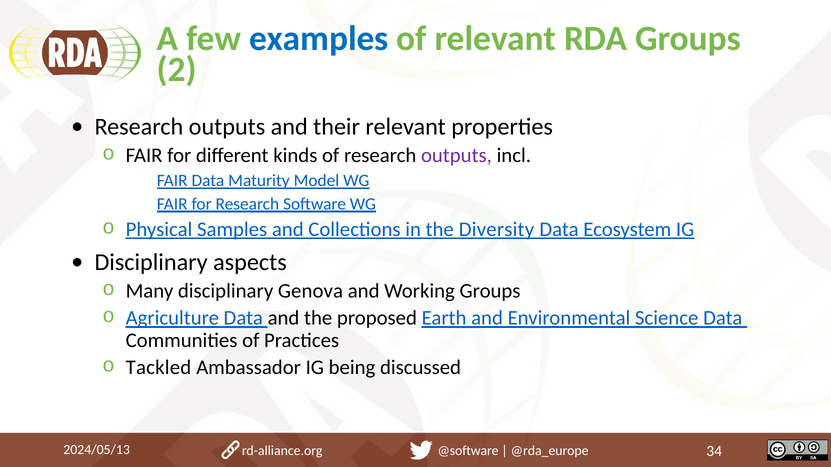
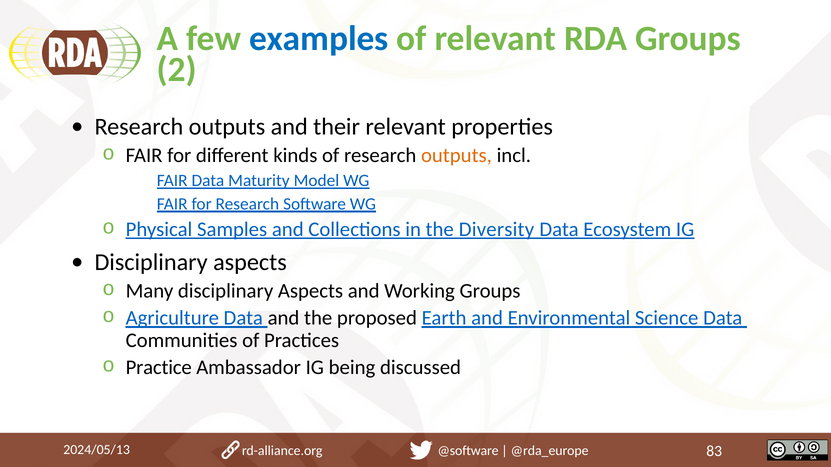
outputs colour: purple -> orange (456, 156)
Many disciplinary Genova: Genova -> Aspects (311, 291)
Tackled: Tackled -> Practice (159, 368)
34: 34 -> 83 (714, 452)
